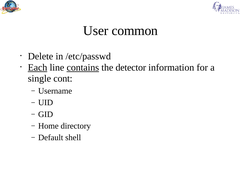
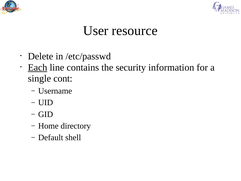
common: common -> resource (135, 31)
contains underline: present -> none (83, 67)
detector: detector -> security (131, 67)
